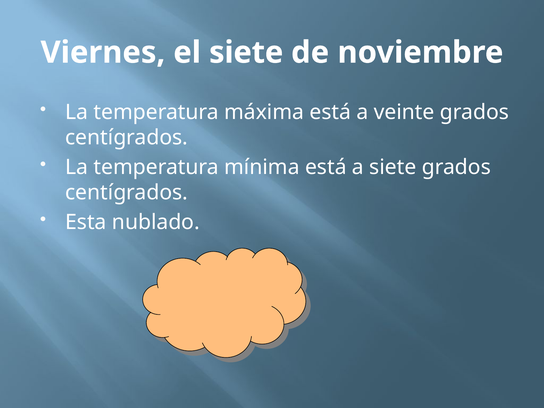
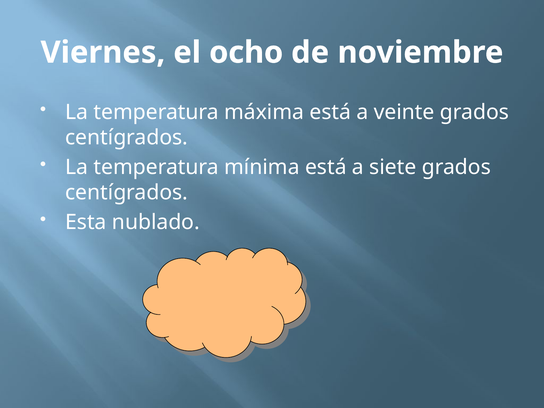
el siete: siete -> ocho (246, 52)
